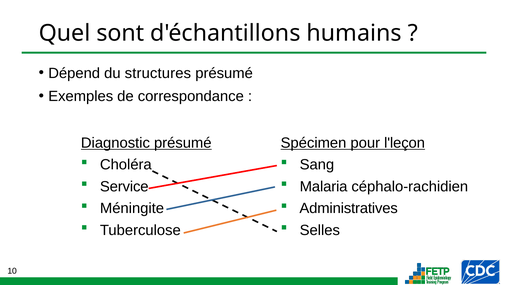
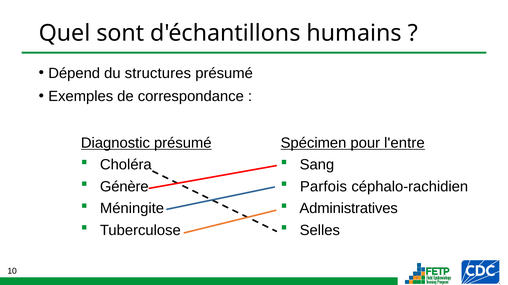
l'leçon: l'leçon -> l'entre (404, 143)
Service: Service -> Génère (124, 187)
Malaria: Malaria -> Parfois (323, 187)
